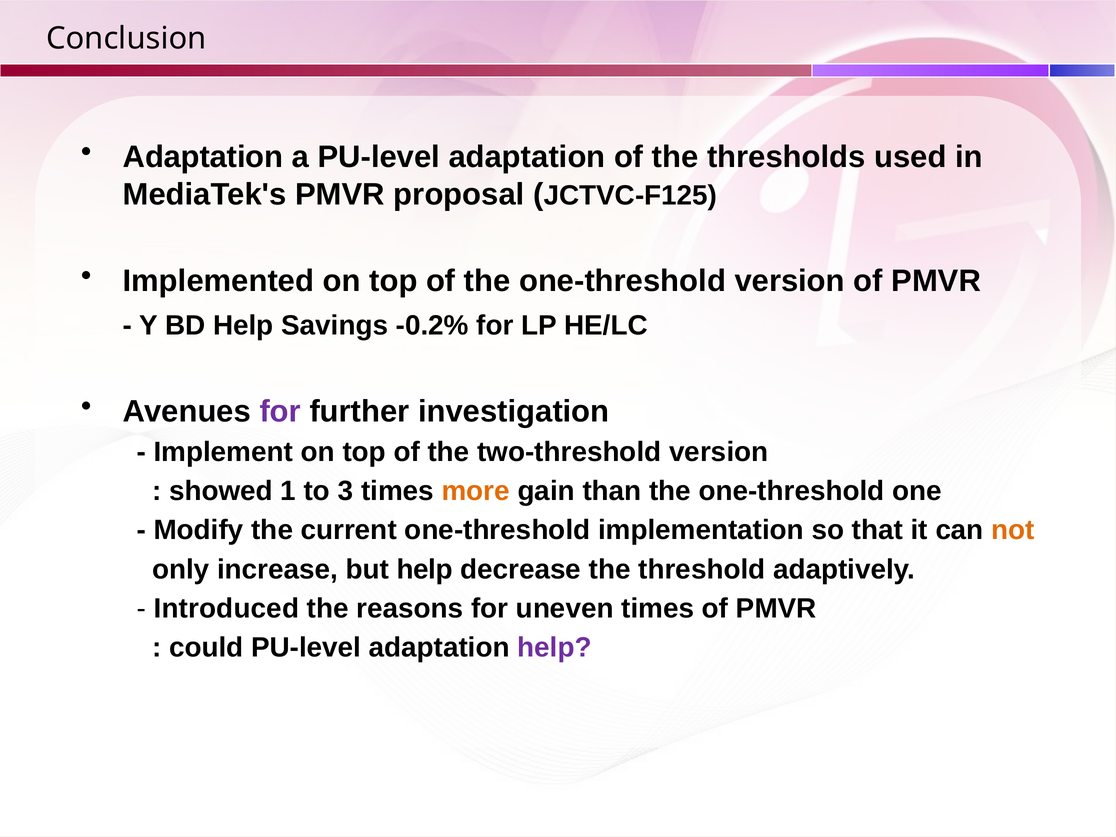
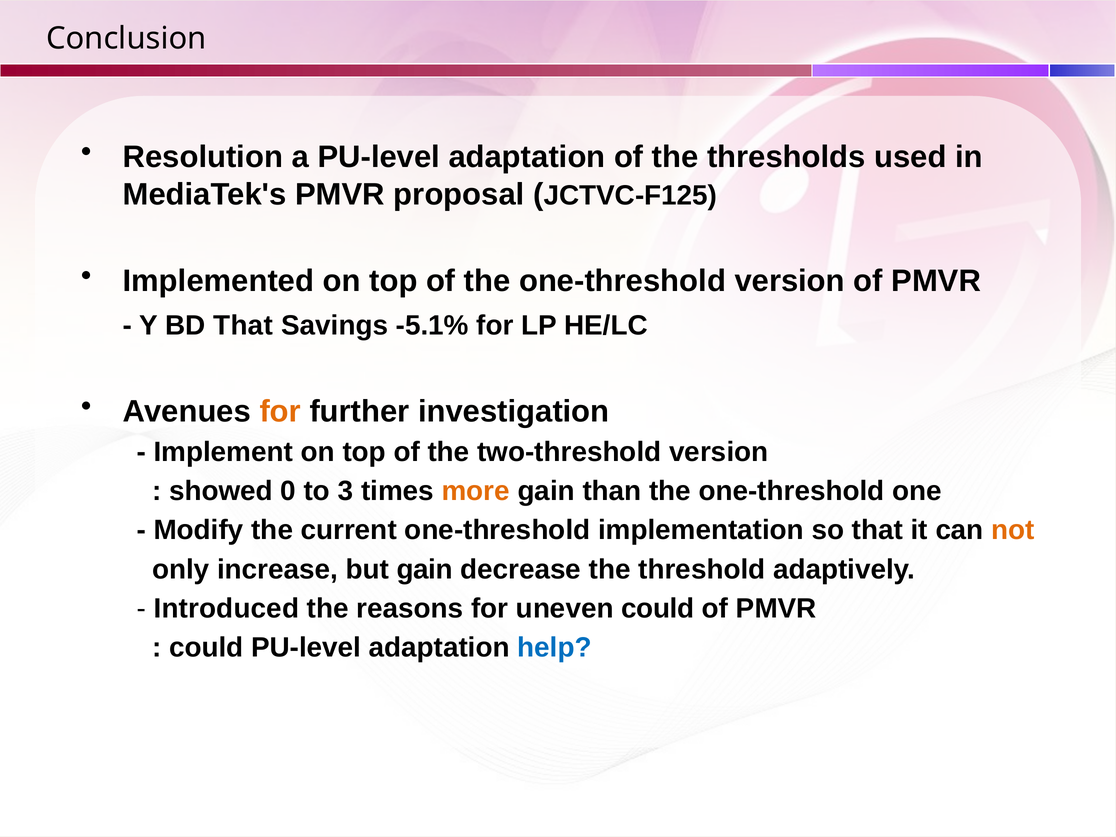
Adaptation: Adaptation -> Resolution (203, 157)
BD Help: Help -> That (243, 326)
-0.2%: -0.2% -> -5.1% (432, 326)
for colour: purple -> orange (280, 411)
1: 1 -> 0 (288, 491)
but help: help -> gain (425, 569)
uneven times: times -> could (658, 608)
help colour: purple -> blue (555, 647)
